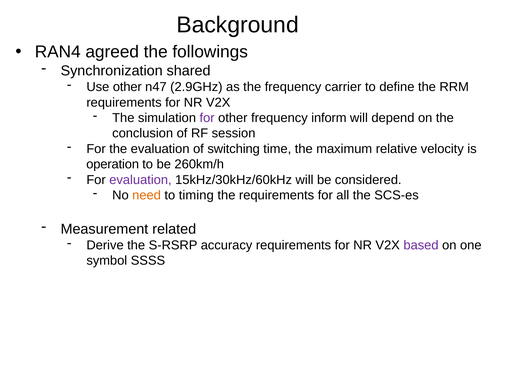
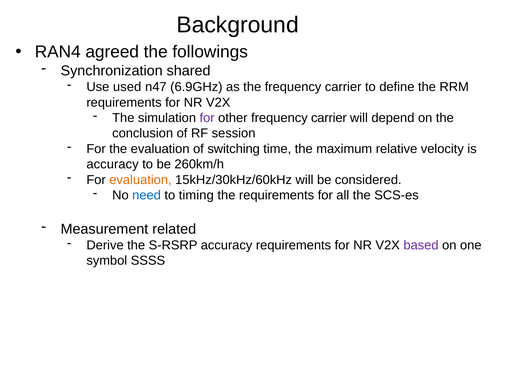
Use other: other -> used (127, 87)
2.9GHz: 2.9GHz -> 6.9GHz (196, 87)
other frequency inform: inform -> carrier (329, 118)
operation: operation -> accuracy (113, 164)
evaluation colour: purple -> orange (140, 180)
need colour: orange -> blue (147, 195)
